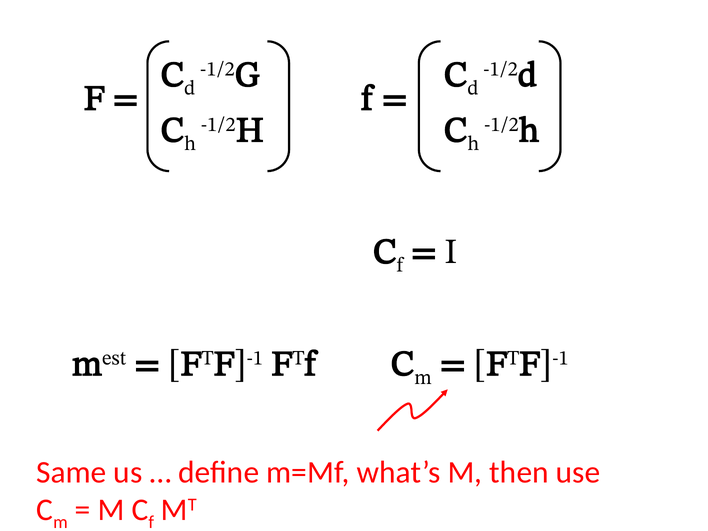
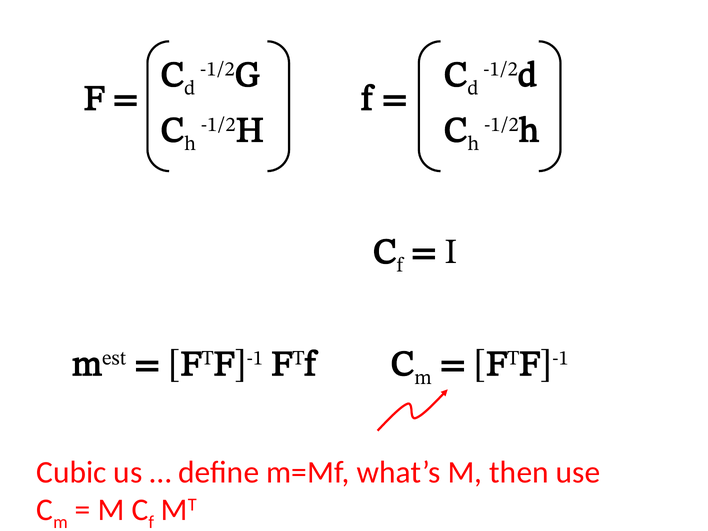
Same: Same -> Cubic (71, 472)
